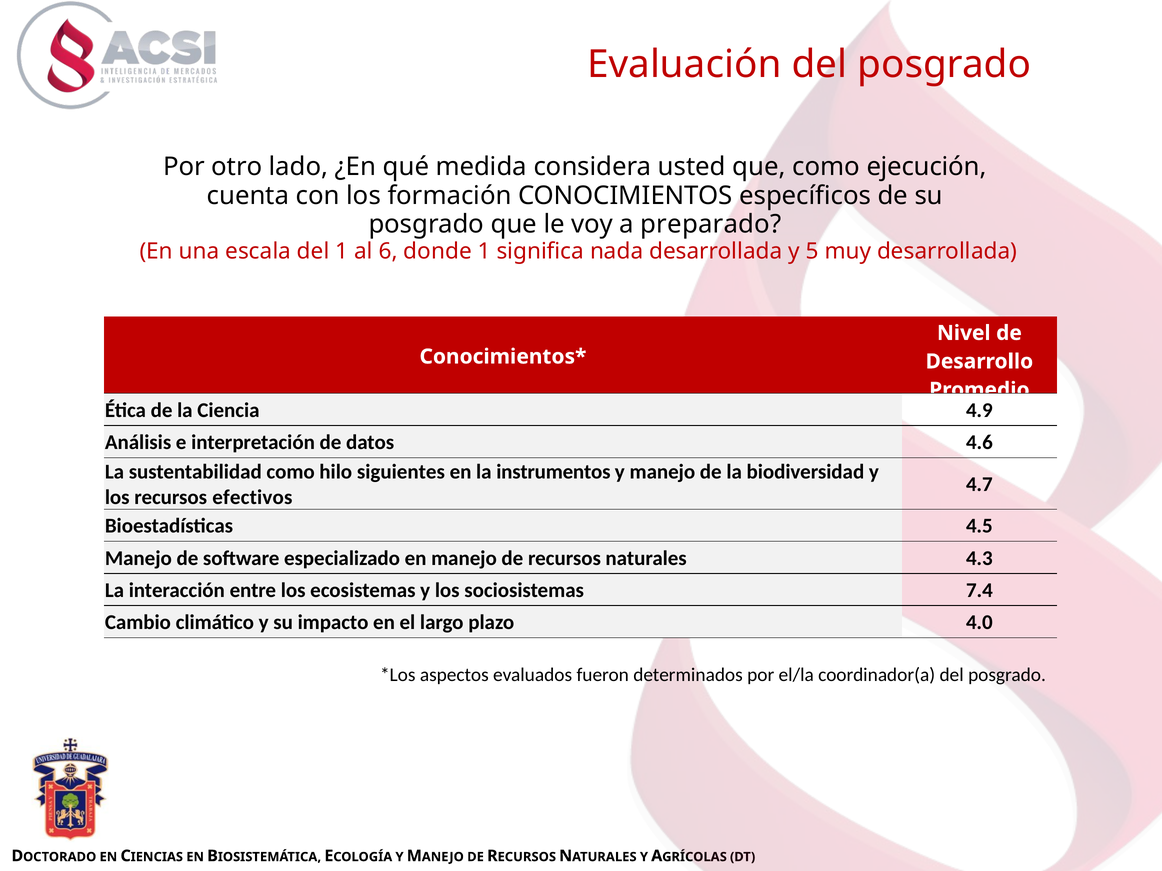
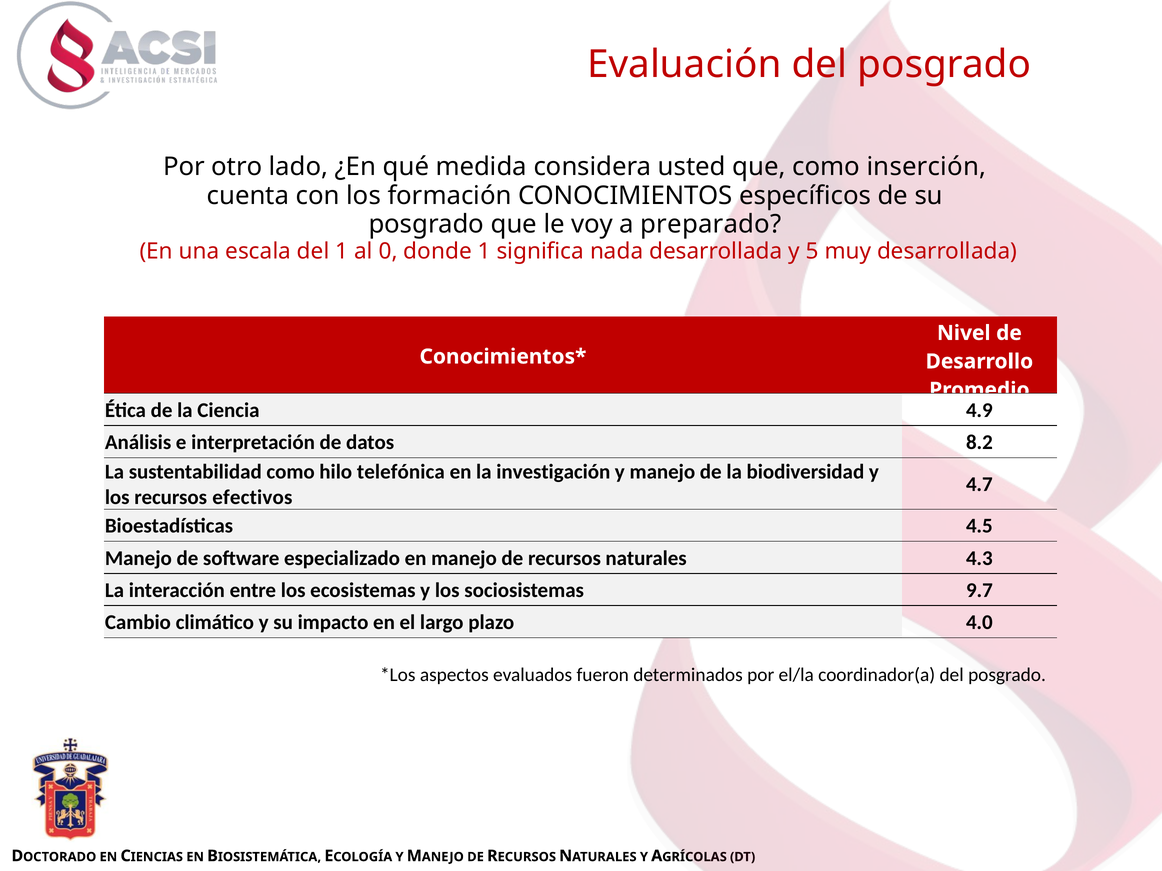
ejecución: ejecución -> inserción (926, 167)
6: 6 -> 0 (388, 252)
4.6: 4.6 -> 8.2 (979, 443)
siguientes: siguientes -> telefónica (401, 472)
instrumentos: instrumentos -> investigación (553, 472)
7.4: 7.4 -> 9.7 (979, 591)
